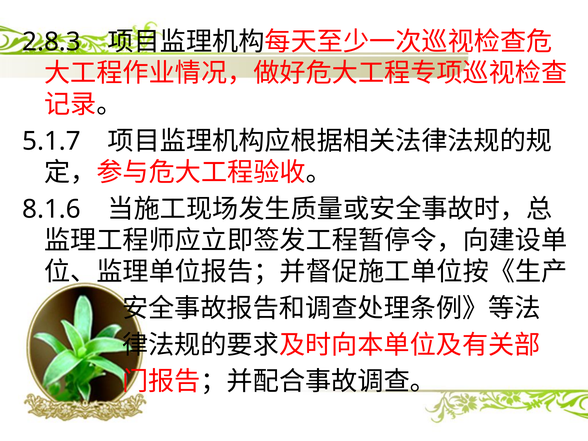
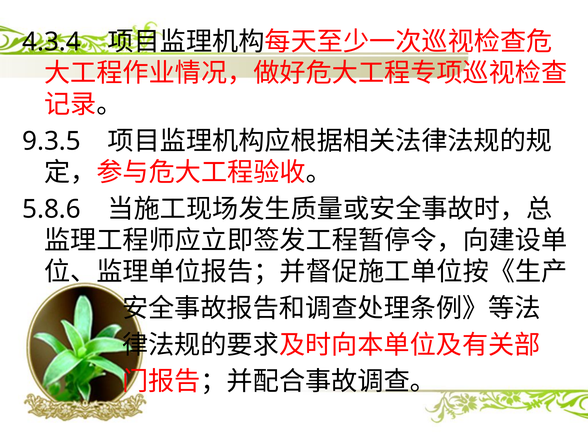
2.8.3: 2.8.3 -> 4.3.4 (51, 42)
5.1.7: 5.1.7 -> 9.3.5 (51, 141)
8.1.6: 8.1.6 -> 5.8.6 (51, 209)
